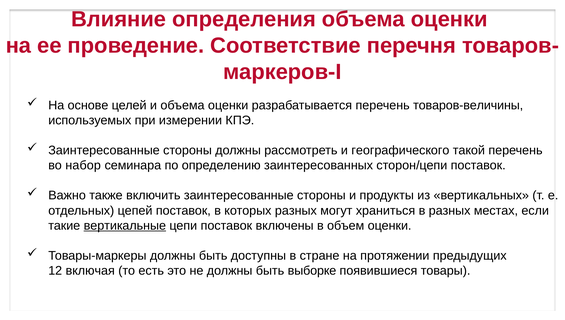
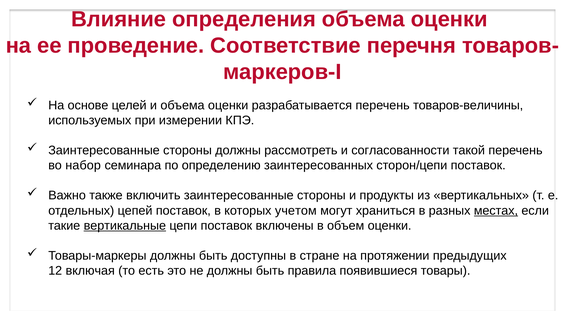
географического: географического -> согласованности (400, 151)
которых разных: разных -> учетом (296, 211)
местах underline: none -> present (496, 211)
выборке: выборке -> правила (312, 271)
